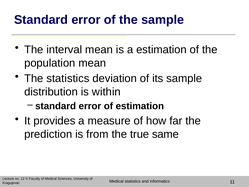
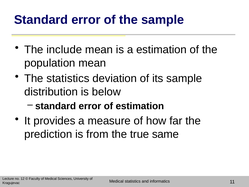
interval: interval -> include (64, 50)
within: within -> below (106, 92)
